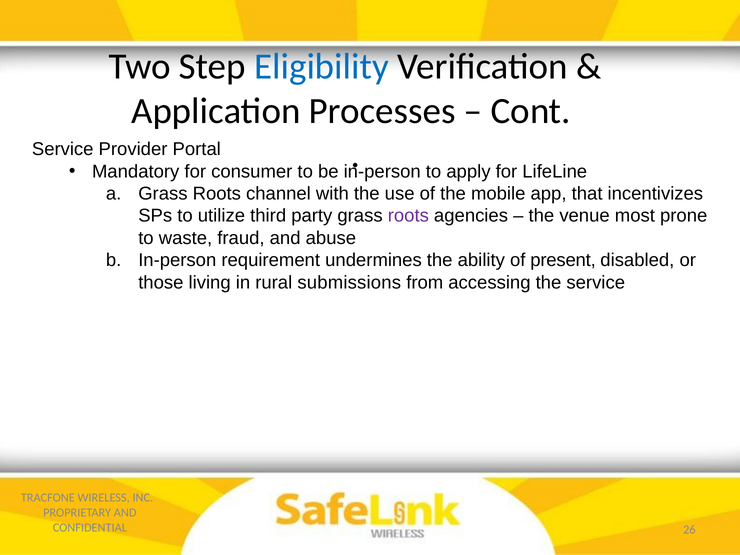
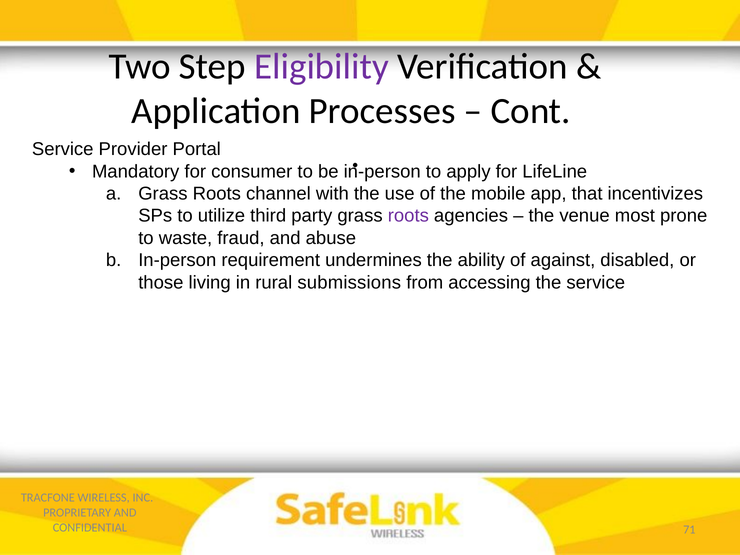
Eligibility colour: blue -> purple (322, 66)
present: present -> against (563, 260)
26: 26 -> 71 (689, 530)
